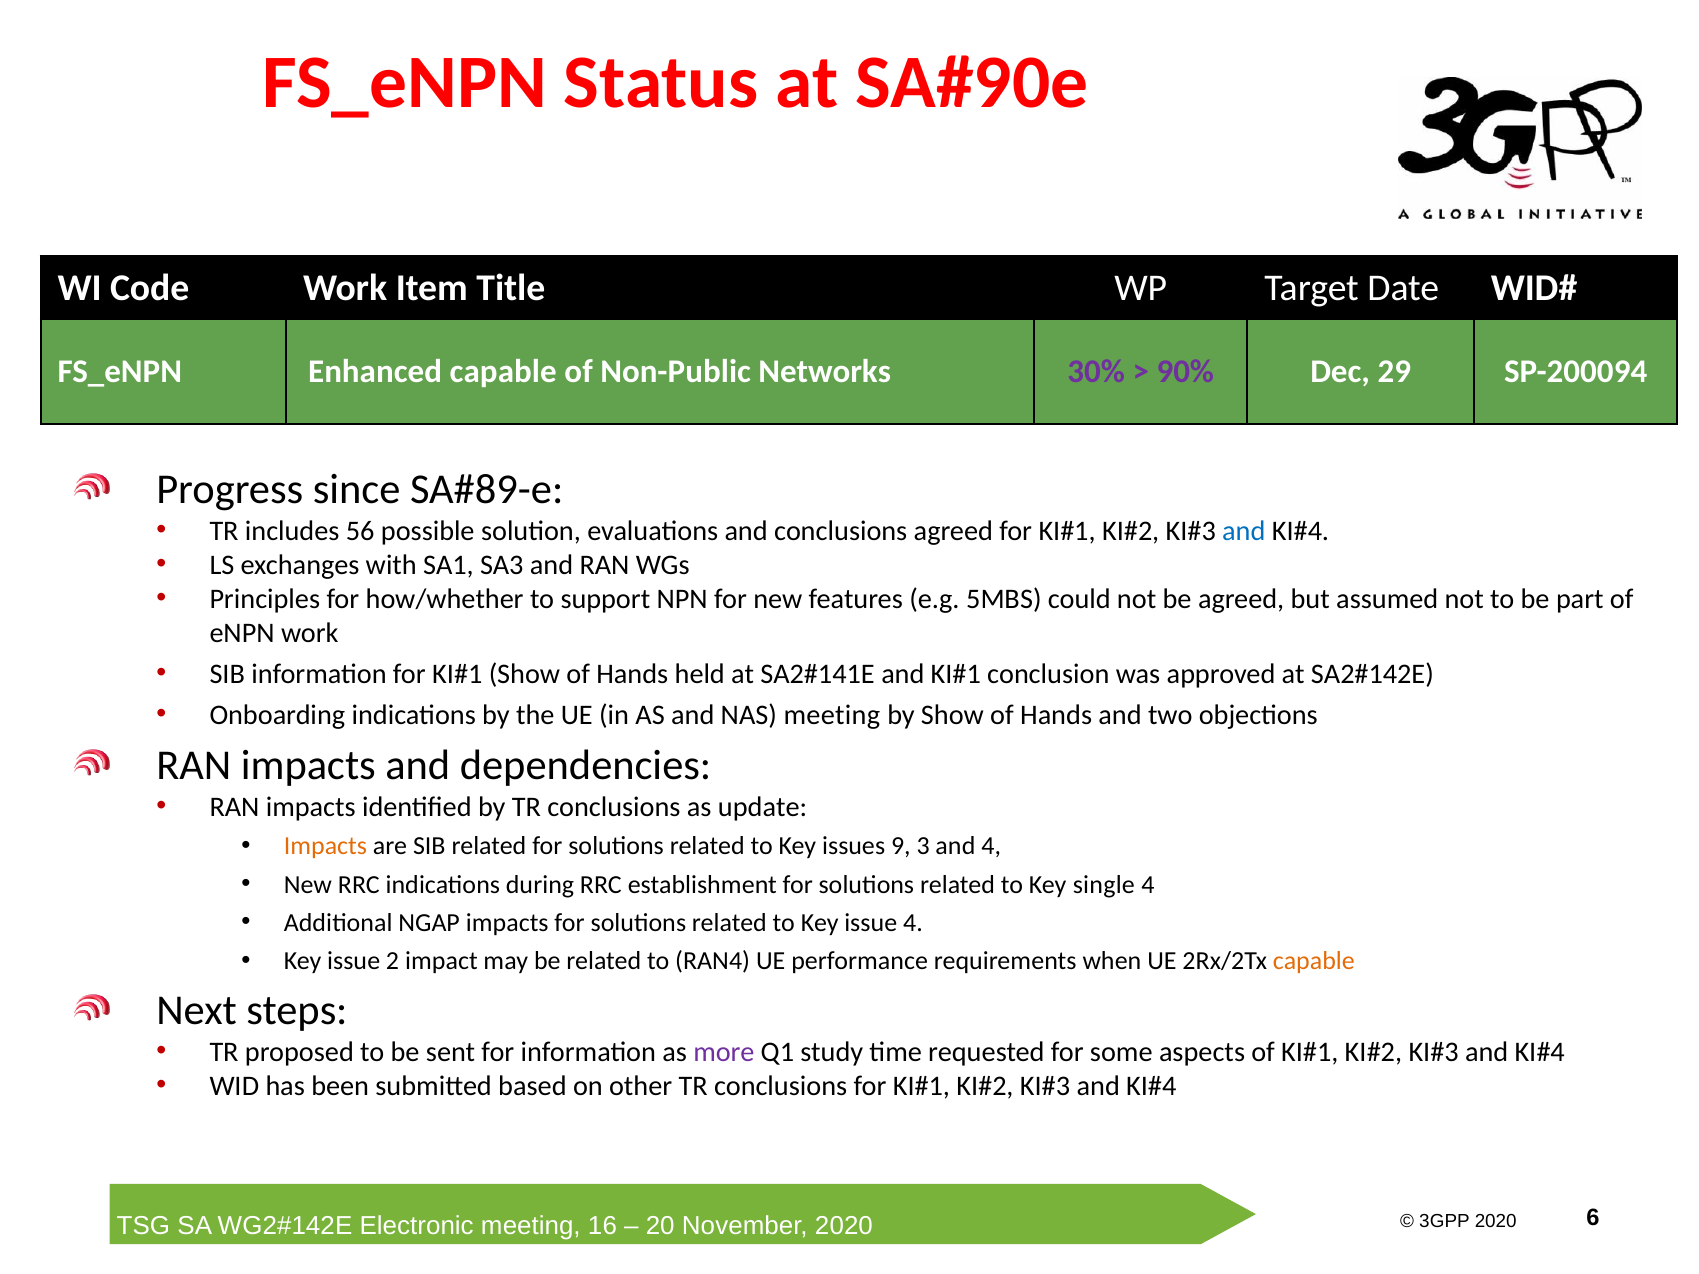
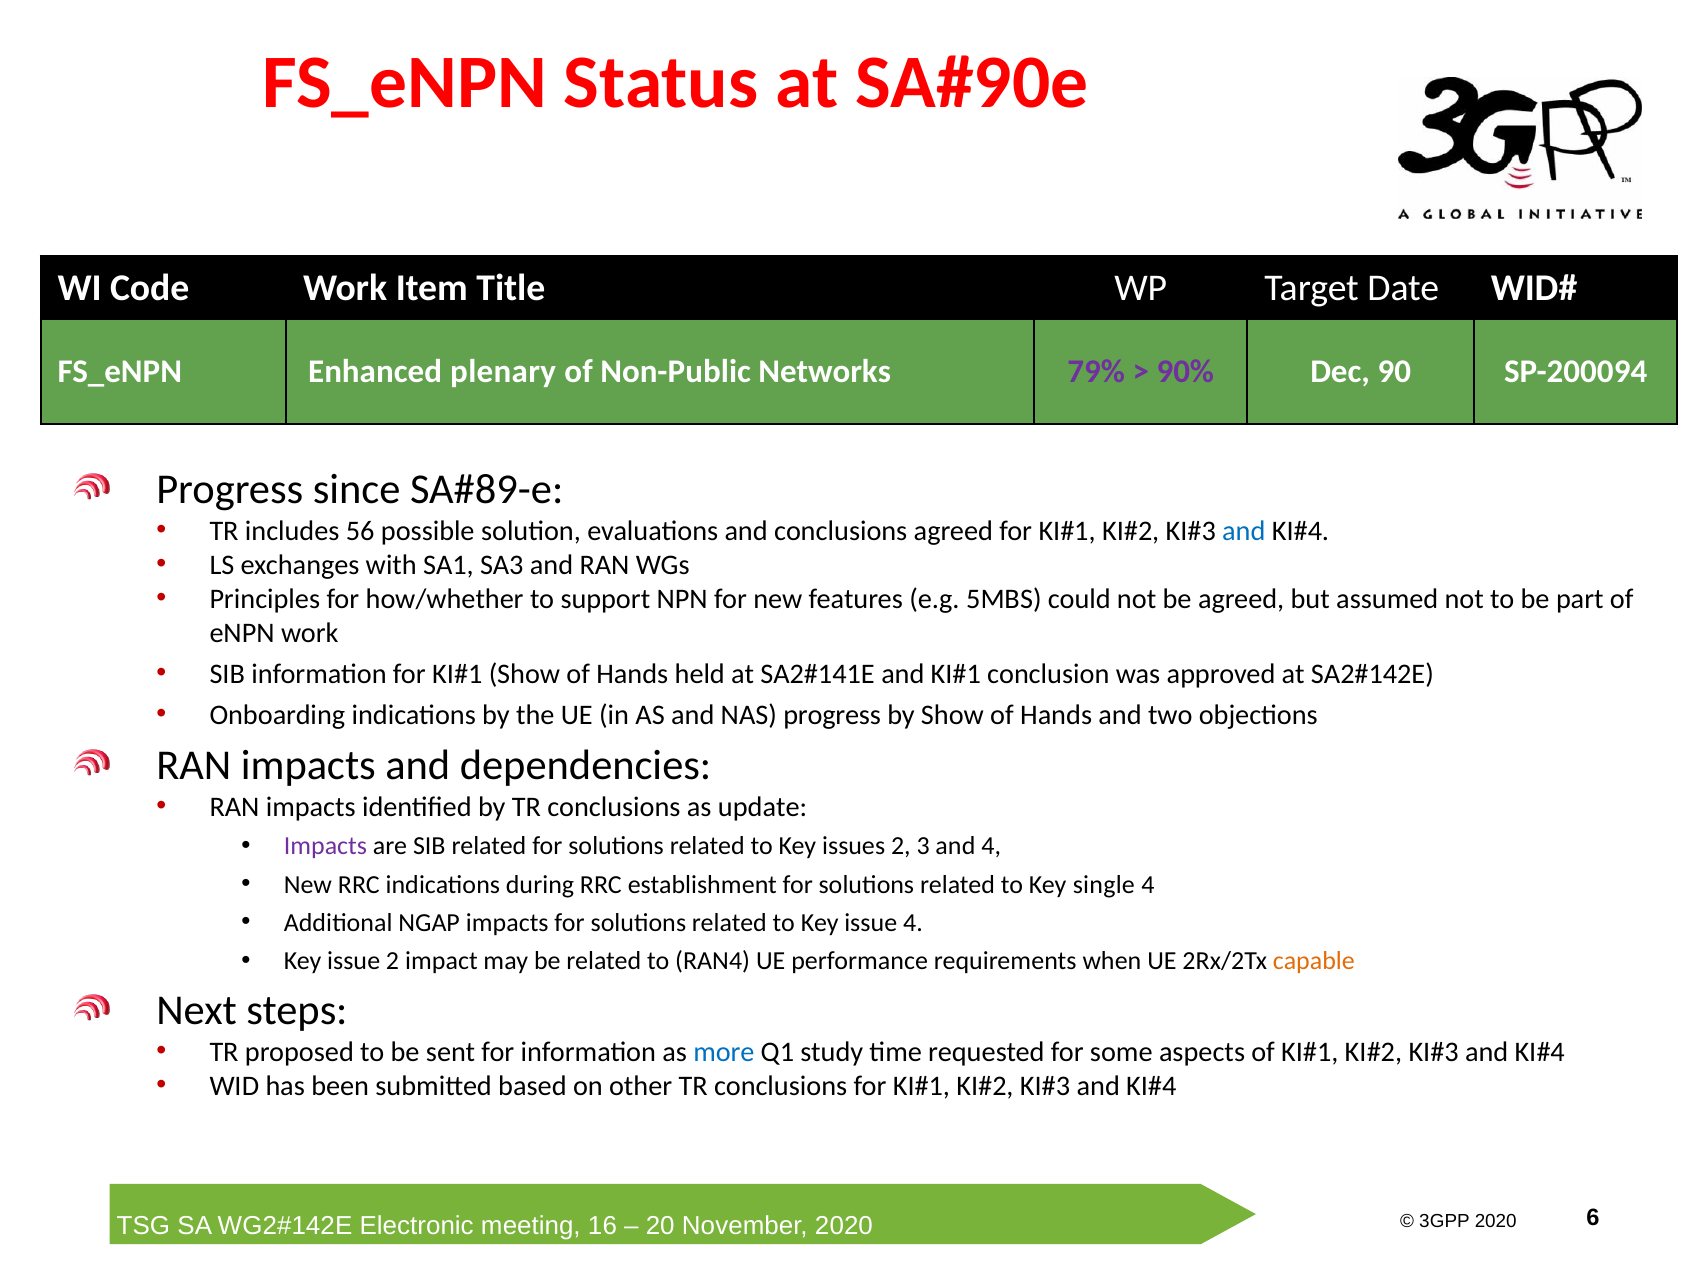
Enhanced capable: capable -> plenary (503, 372)
30%: 30% -> 79% (1096, 372)
29: 29 -> 90 (1394, 372)
NAS meeting: meeting -> progress (832, 715)
Impacts colour: orange -> purple (325, 847)
issues 9: 9 -> 2 (901, 847)
more colour: purple -> blue (724, 1052)
